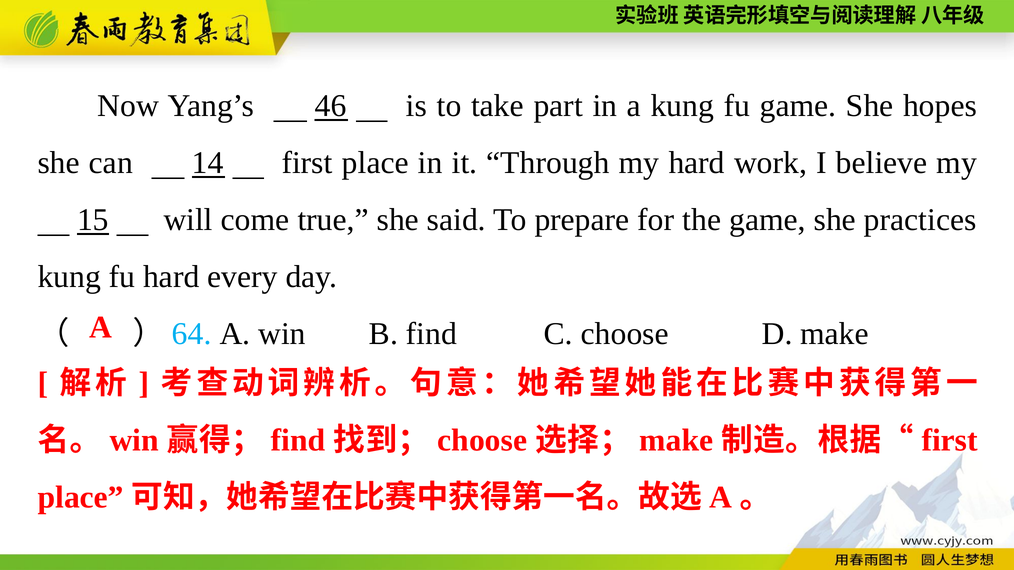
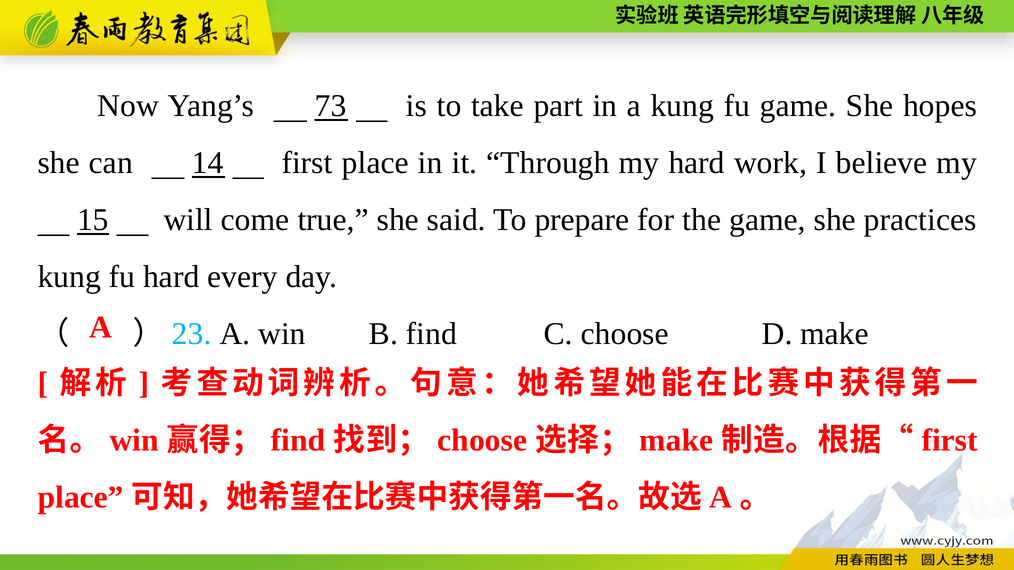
46: 46 -> 73 (331, 106)
64: 64 -> 23 (192, 334)
